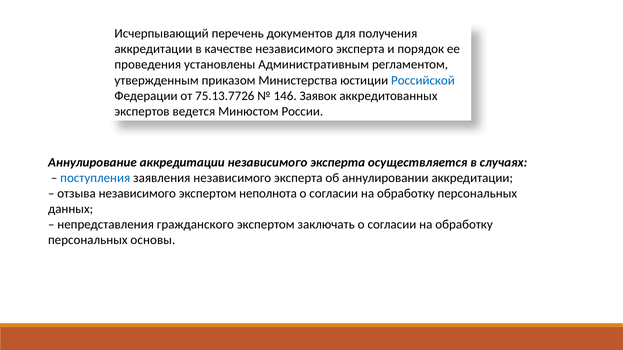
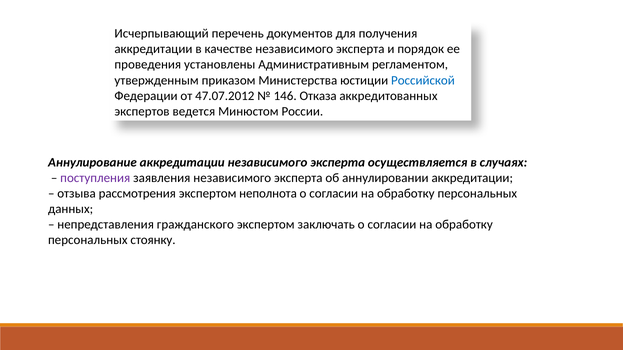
75.13.7726: 75.13.7726 -> 47.07.2012 (225, 96)
Заявок: Заявок -> Отказа (318, 96)
поступления colour: blue -> purple (95, 178)
отзыва независимого: независимого -> рассмотрения (137, 194)
основы: основы -> стоянку (153, 241)
